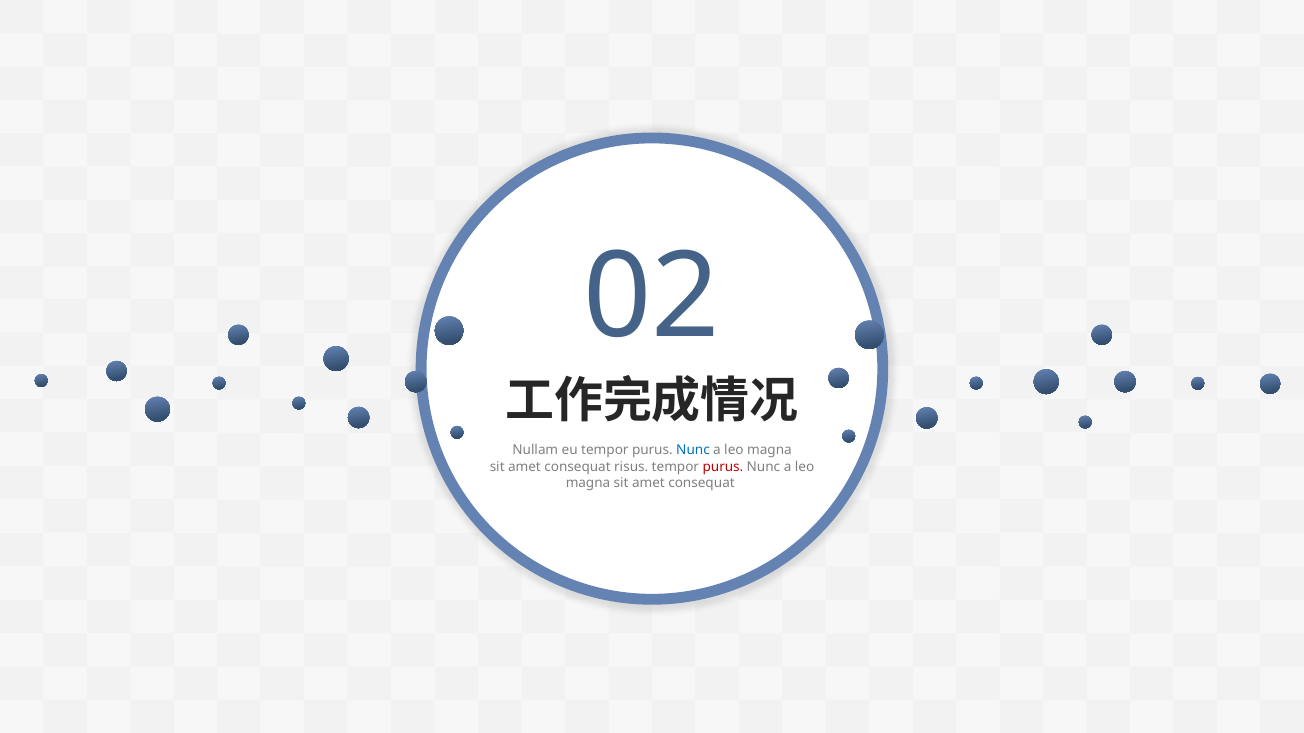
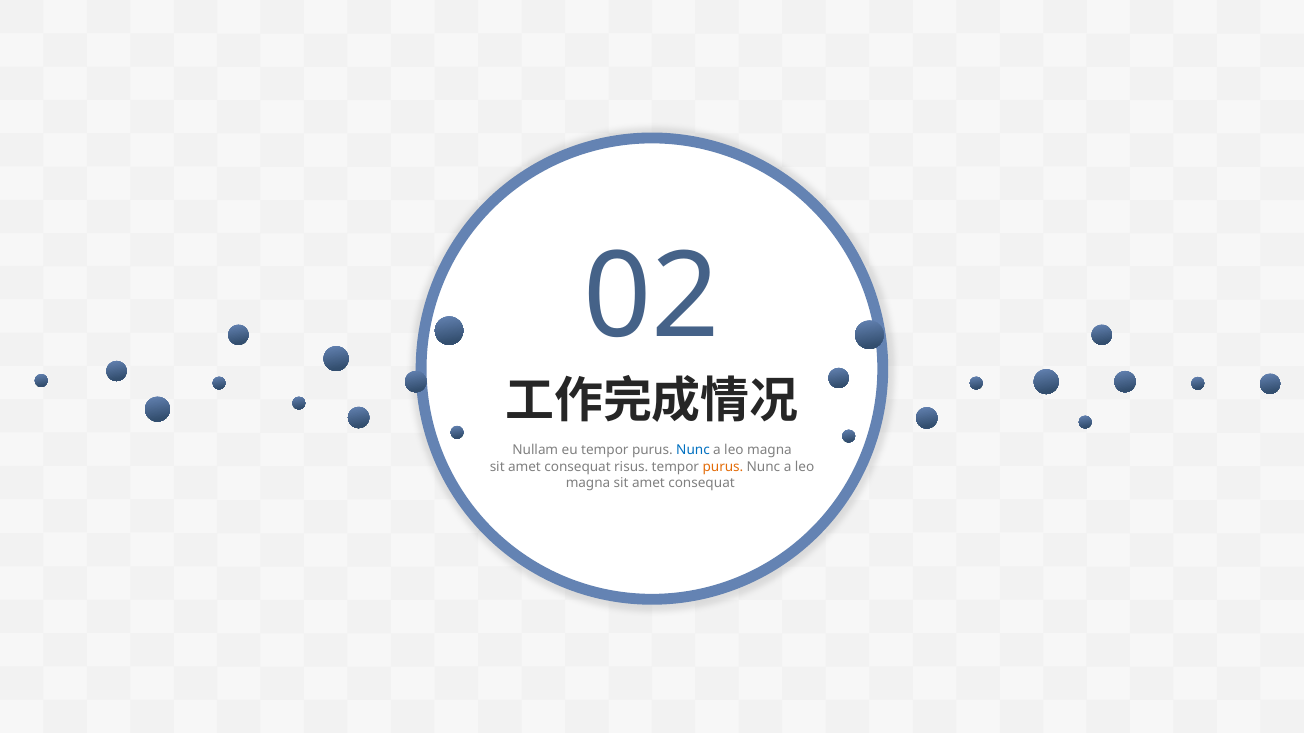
purus colour: red -> orange (723, 467)
